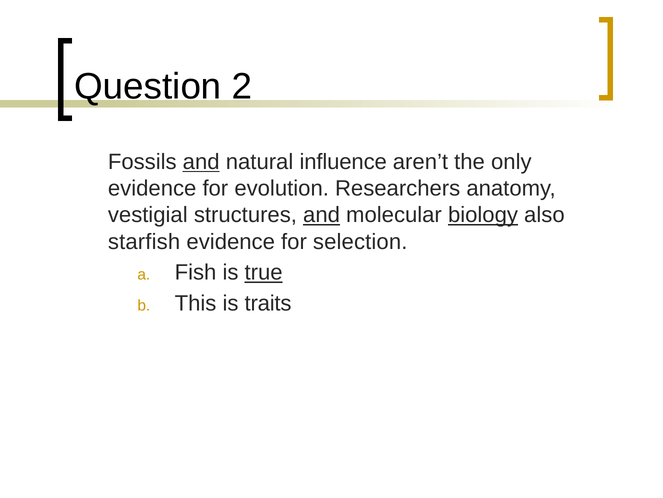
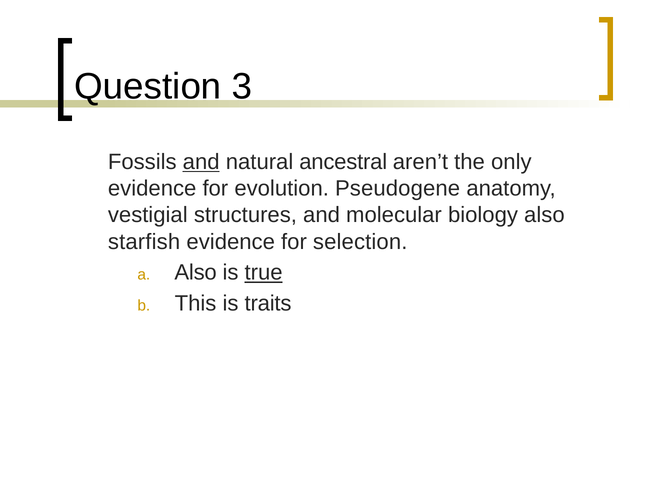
2: 2 -> 3 (242, 87)
influence: influence -> ancestral (343, 162)
Researchers: Researchers -> Pseudogene (398, 188)
and underline: present -> none (322, 215)
biology underline: present -> none (483, 215)
Fish: Fish -> Also (196, 272)
